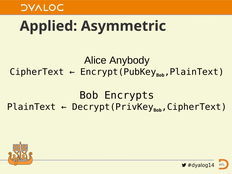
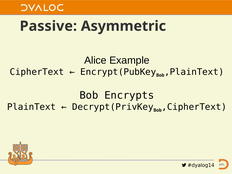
Applied: Applied -> Passive (48, 26)
Anybody: Anybody -> Example (129, 60)
